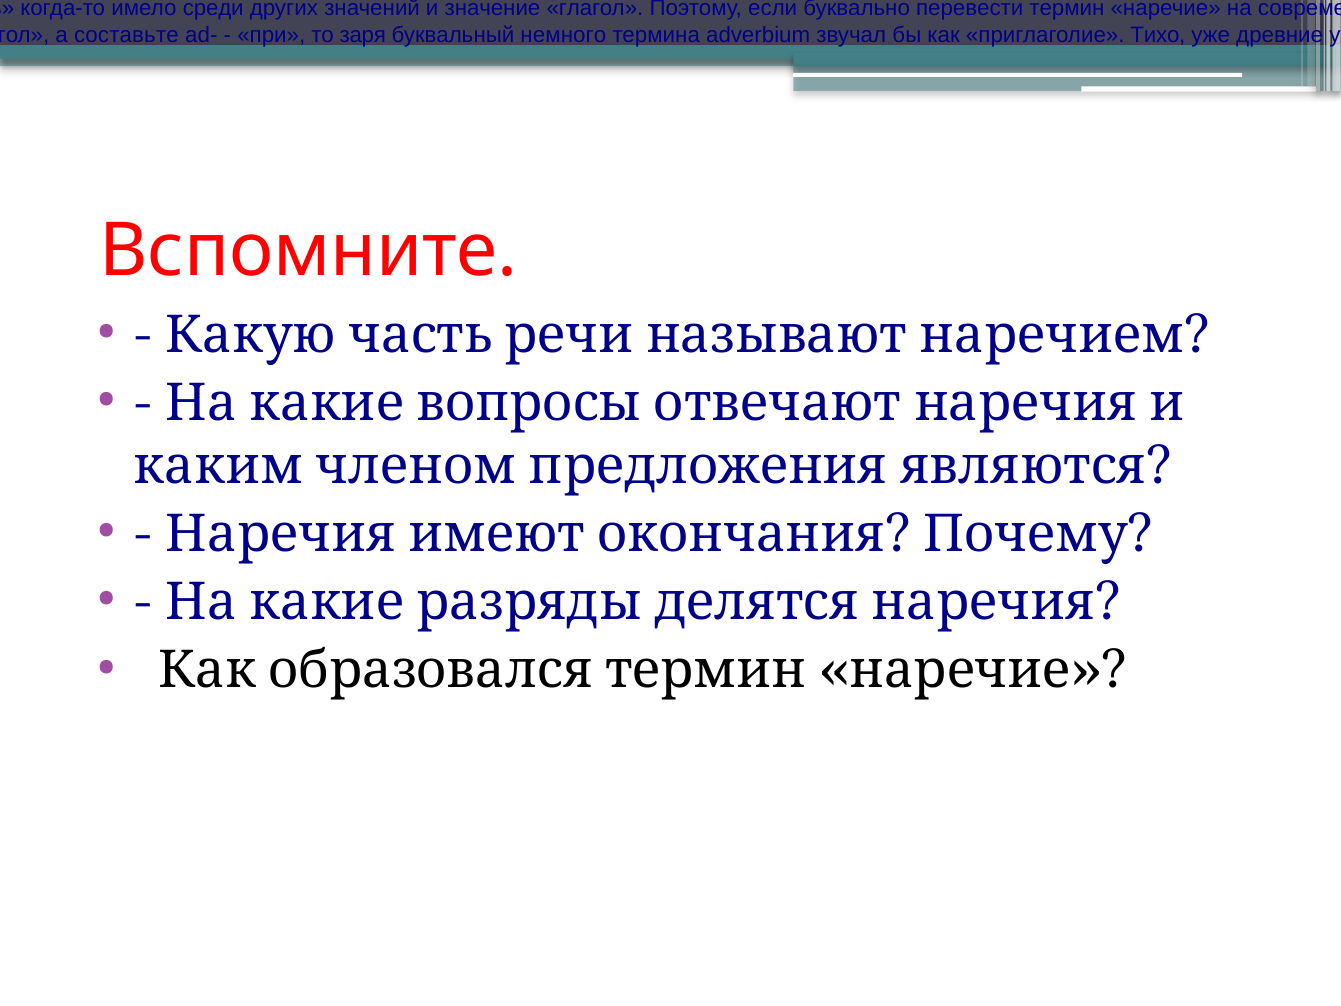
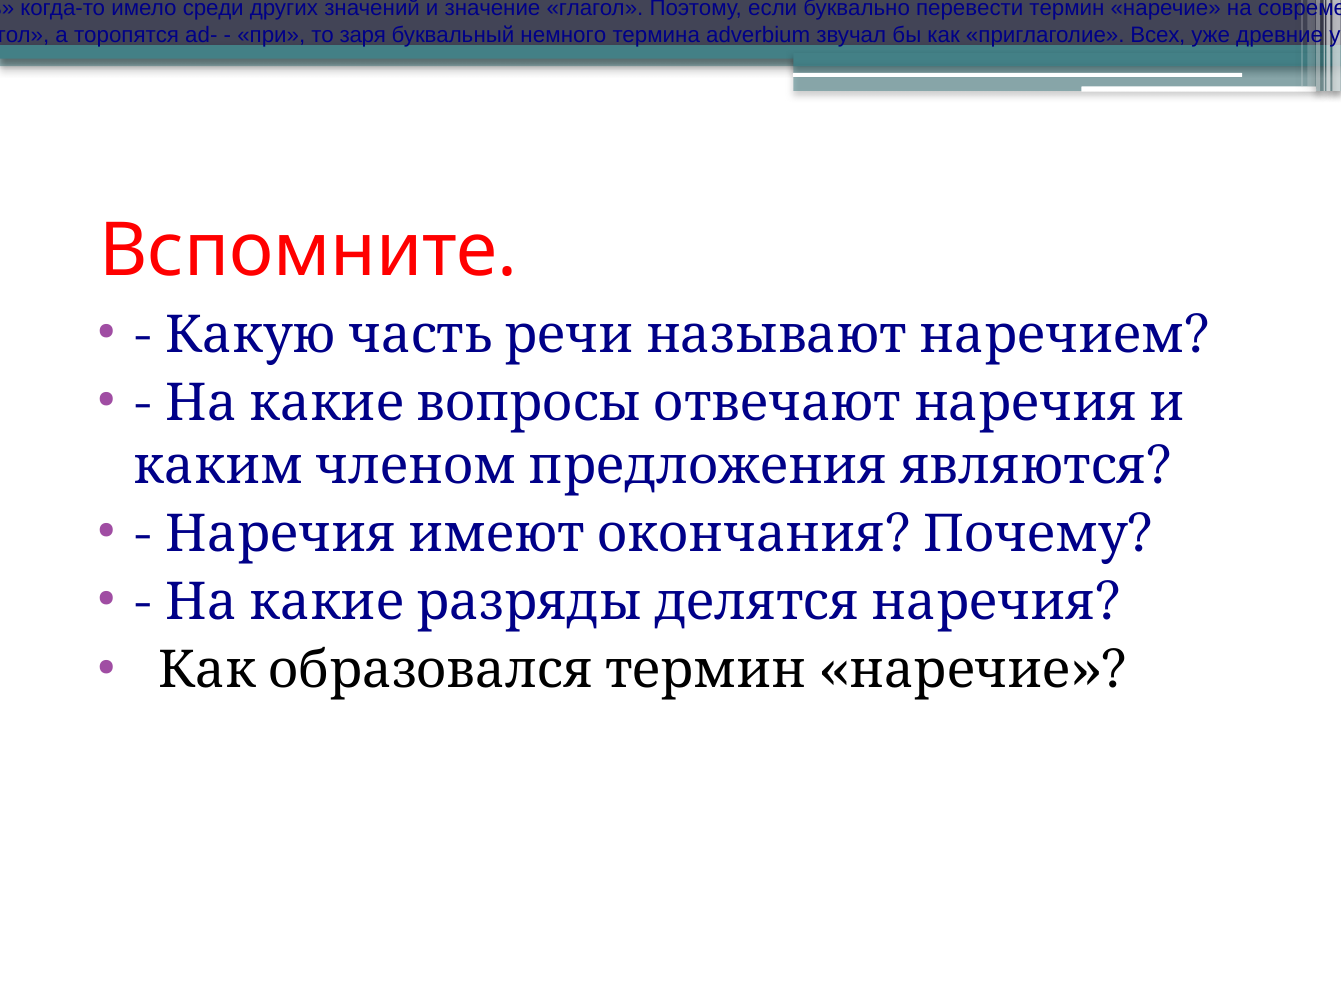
составьте: составьте -> торопятся (127, 35)
Тихо: Тихо -> Всех (1158, 35)
